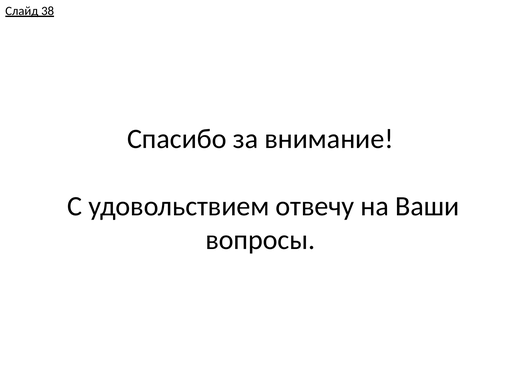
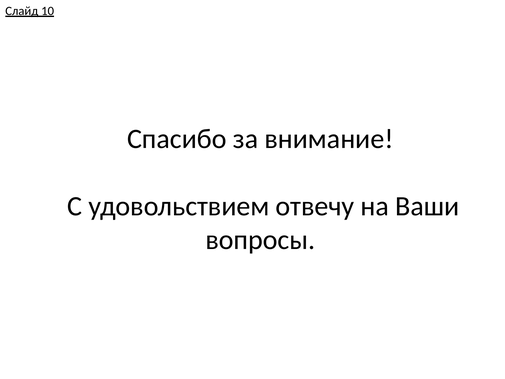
38: 38 -> 10 (48, 11)
